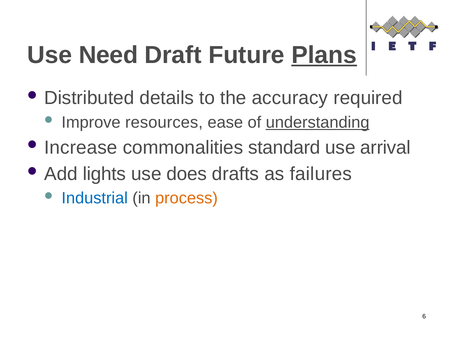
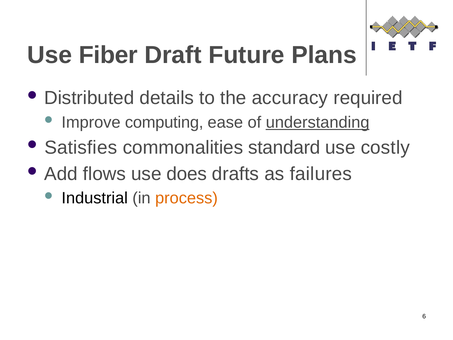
Need: Need -> Fiber (108, 55)
Plans underline: present -> none (324, 55)
resources: resources -> computing (164, 122)
Increase: Increase -> Satisfies (81, 147)
arrival: arrival -> costly (385, 147)
lights: lights -> flows (104, 174)
Industrial colour: blue -> black (95, 198)
